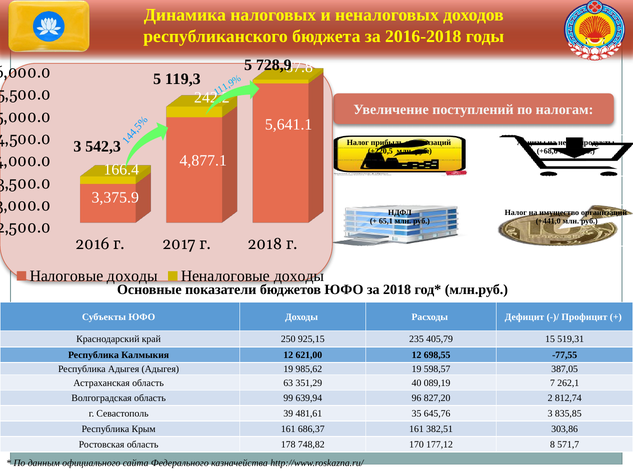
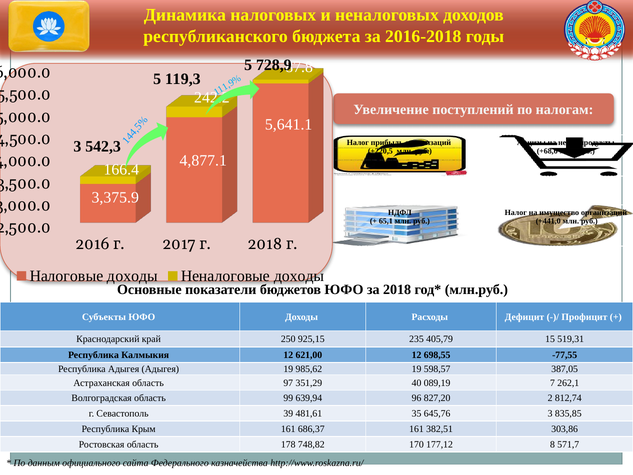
63: 63 -> 97 (288, 383)
